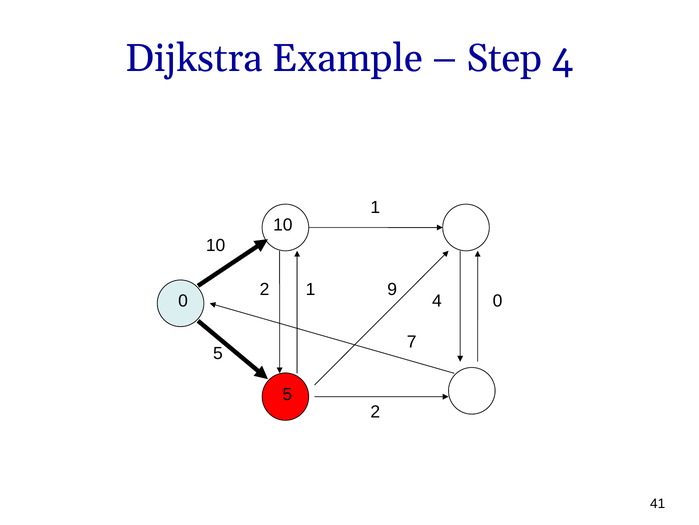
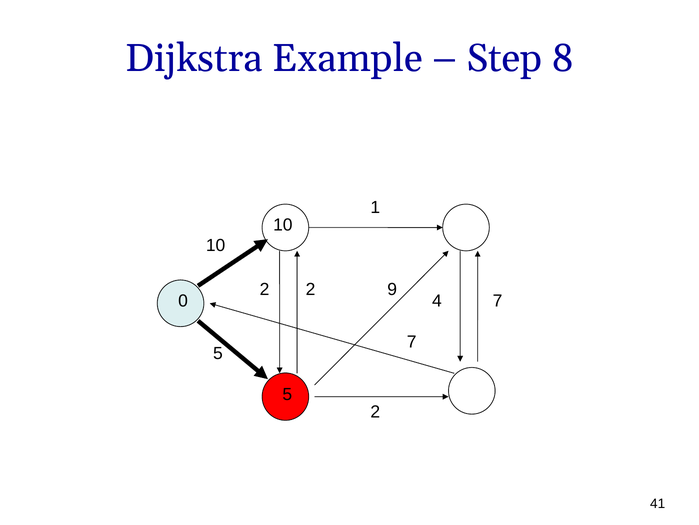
Step 4: 4 -> 8 (563, 58)
1: 1 -> 2 (311, 289)
4 0: 0 -> 7 (498, 301)
